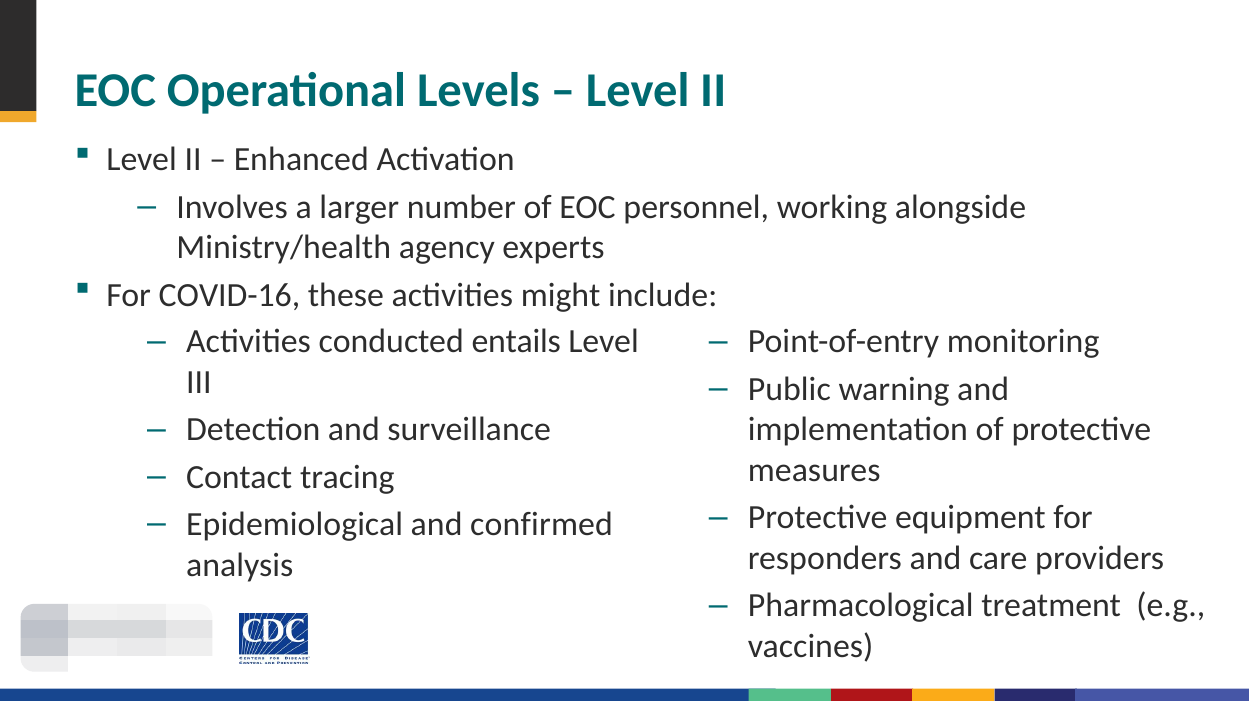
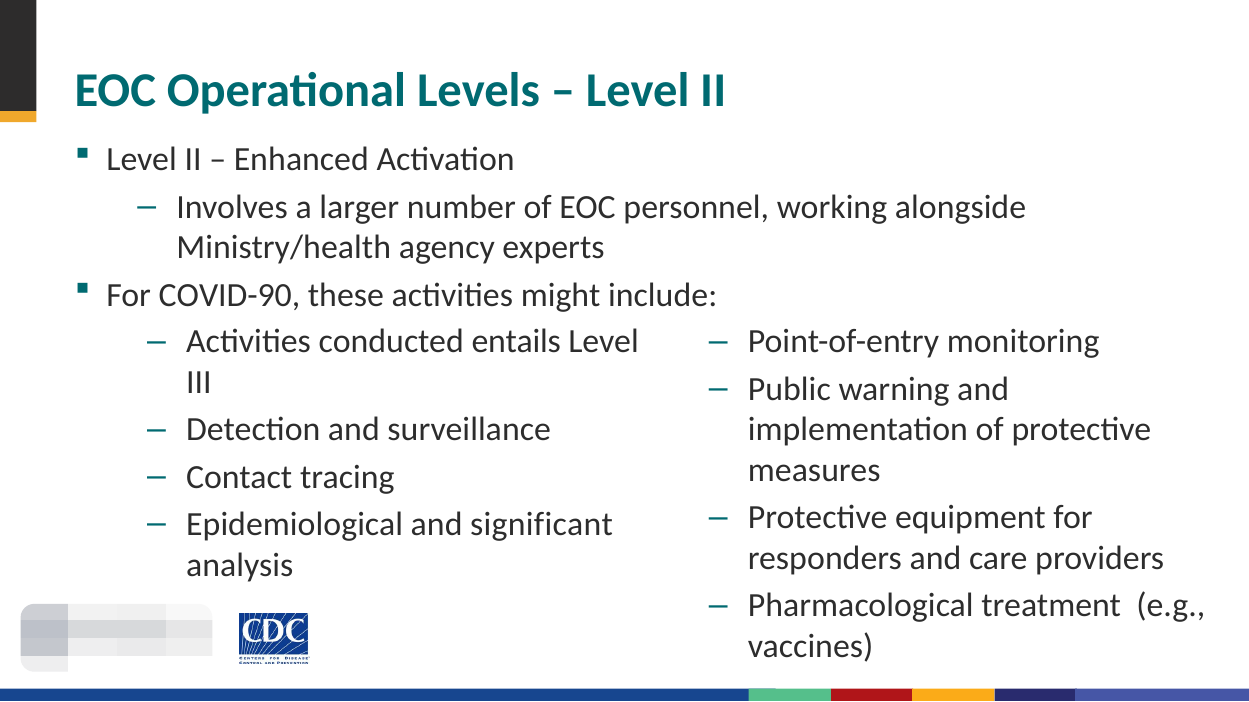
COVID-16: COVID-16 -> COVID-90 (229, 295)
confirmed: confirmed -> significant (542, 525)
